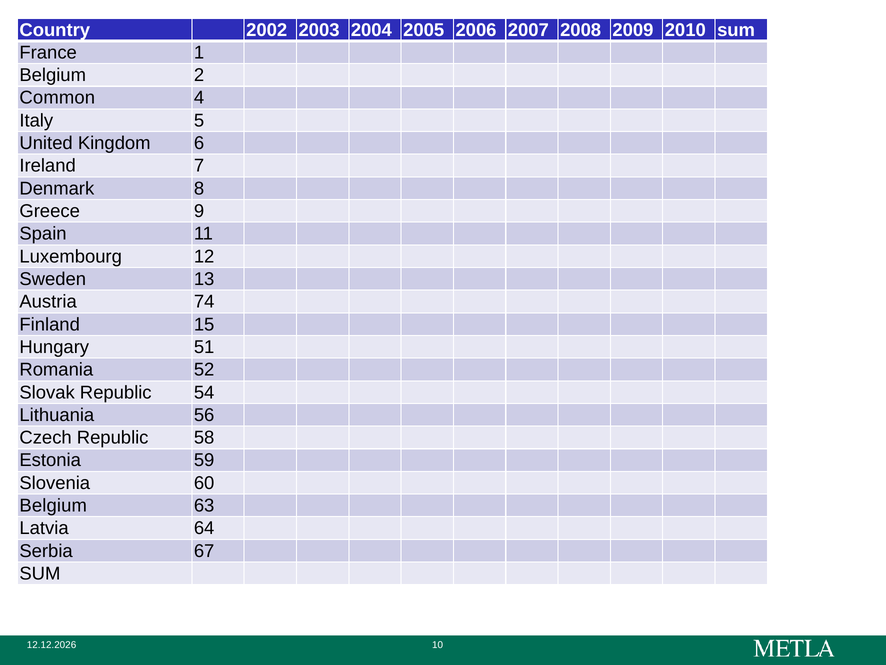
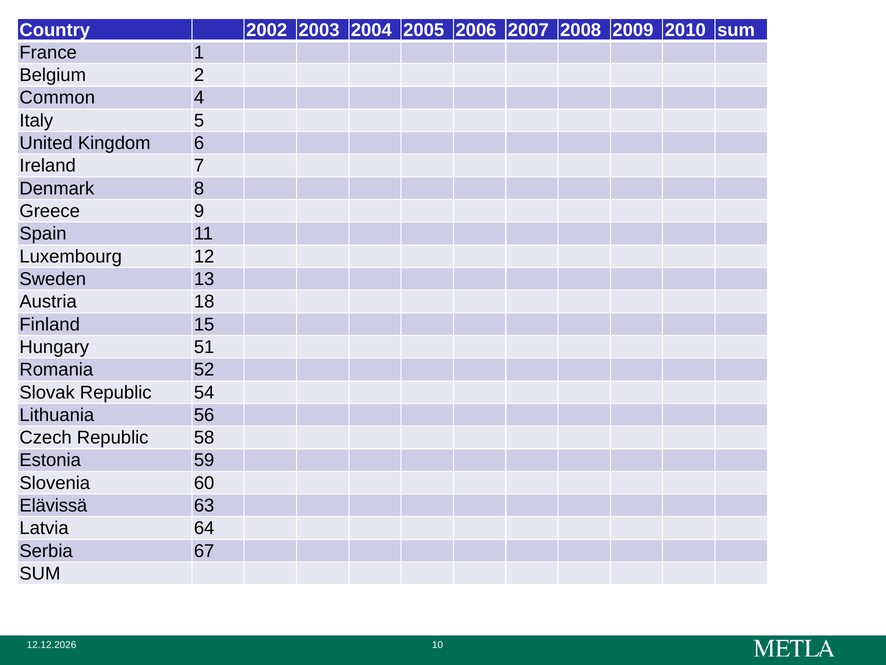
74: 74 -> 18 (204, 302)
Belgium: Belgium -> Elävissä (53, 505)
